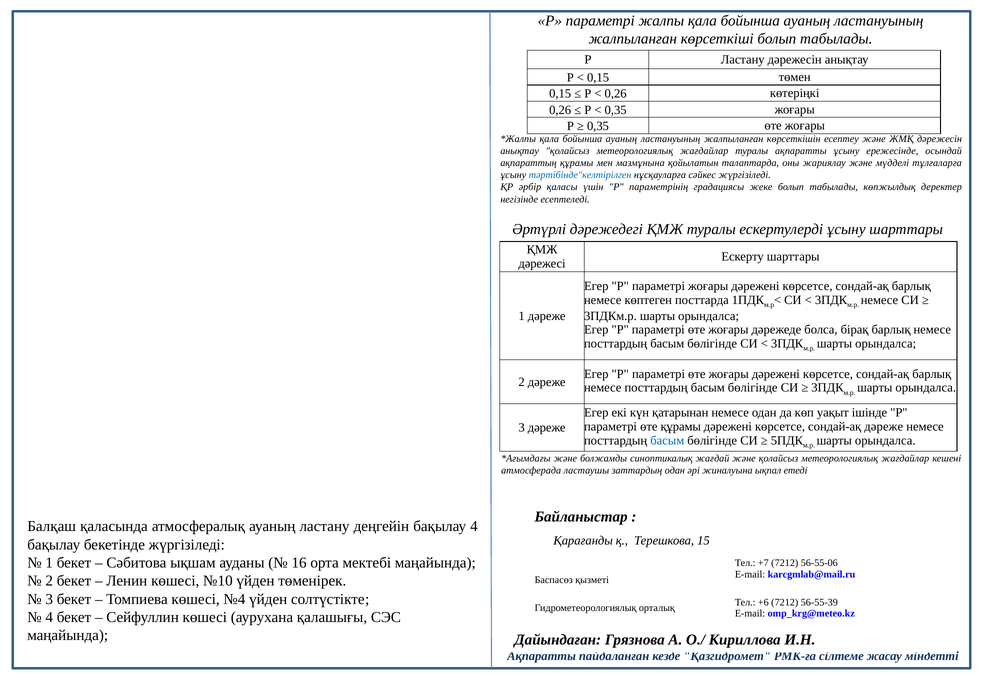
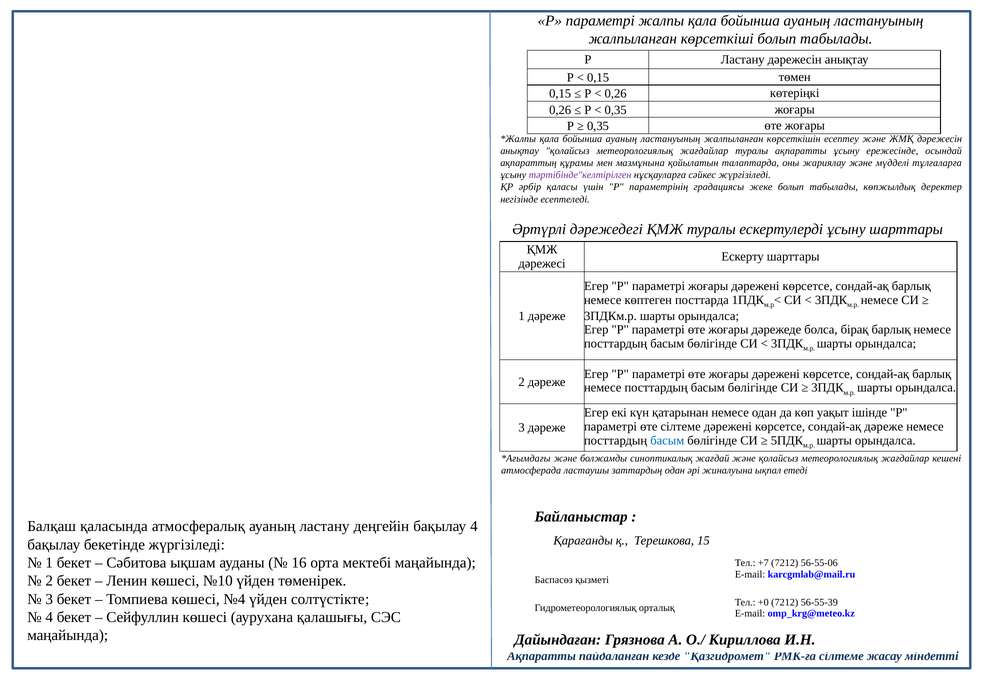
тәртібінде"келтірілген colour: blue -> purple (580, 175)
өте құрамы: құрамы -> сілтеме (681, 427)
+6: +6 -> +0 (763, 603)
